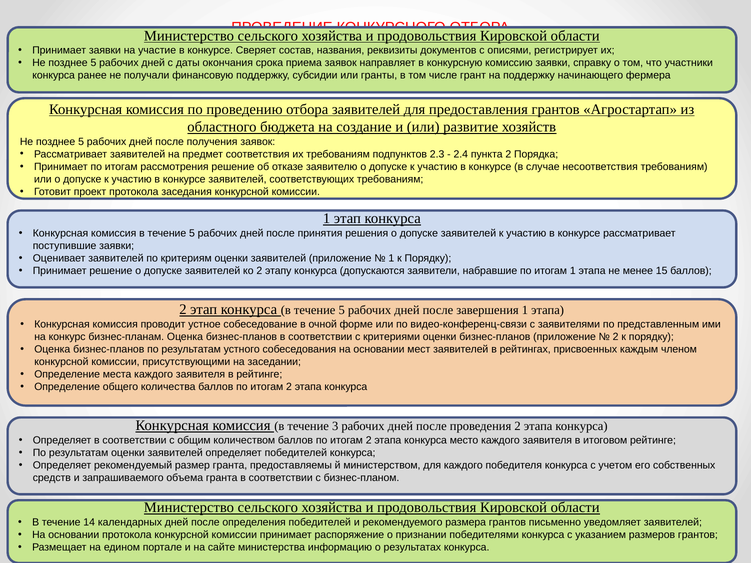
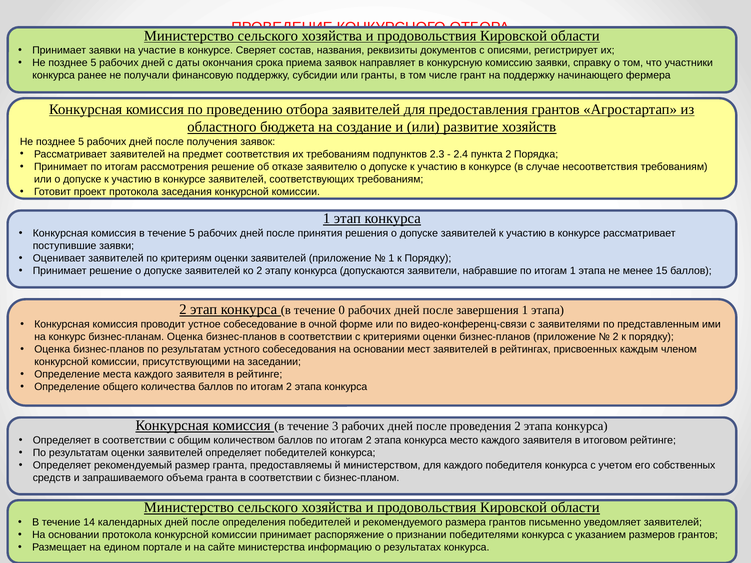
конкурса в течение 5: 5 -> 0 (342, 310)
